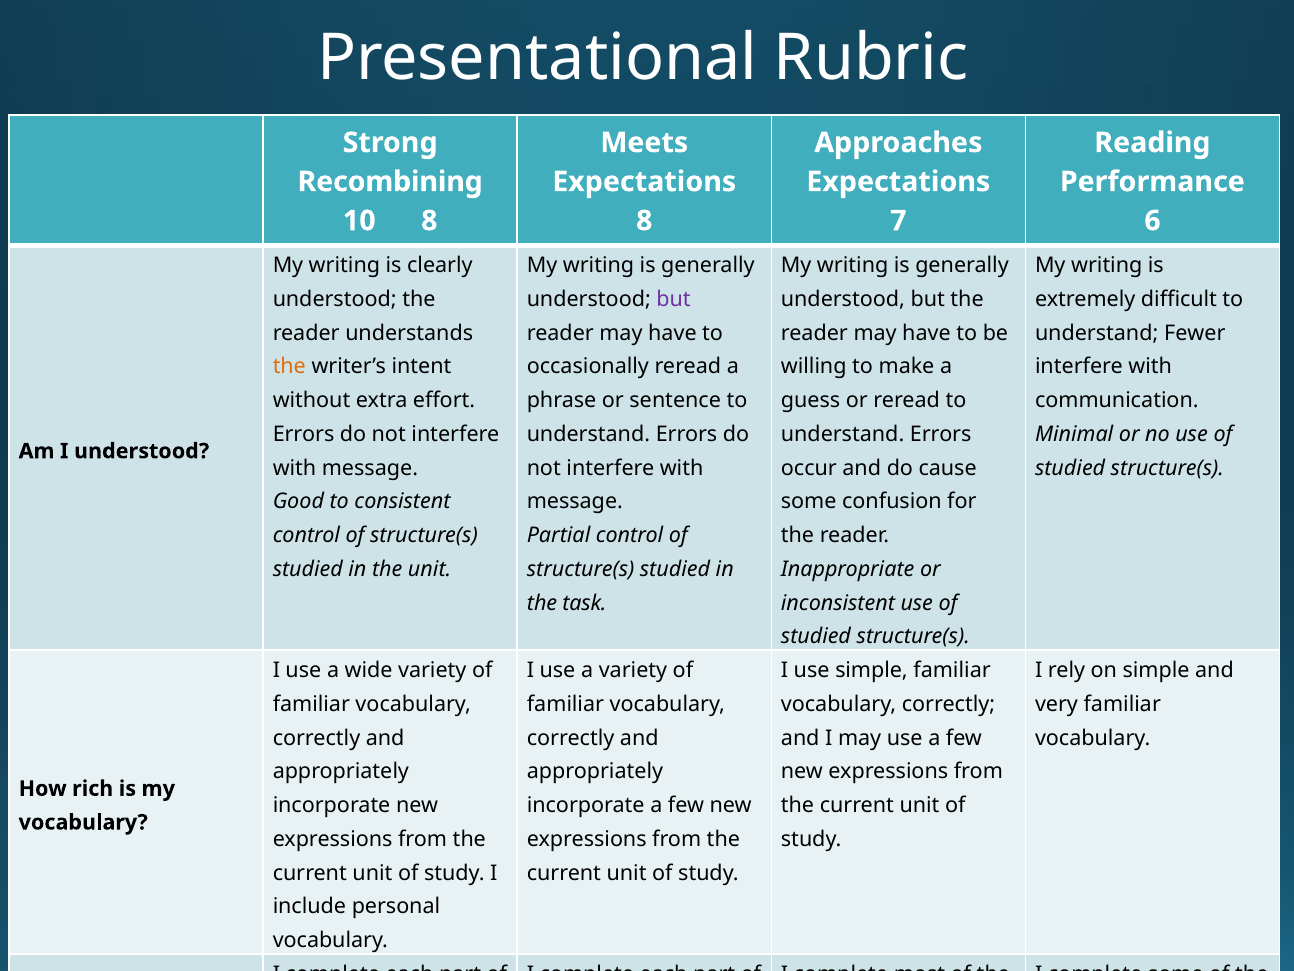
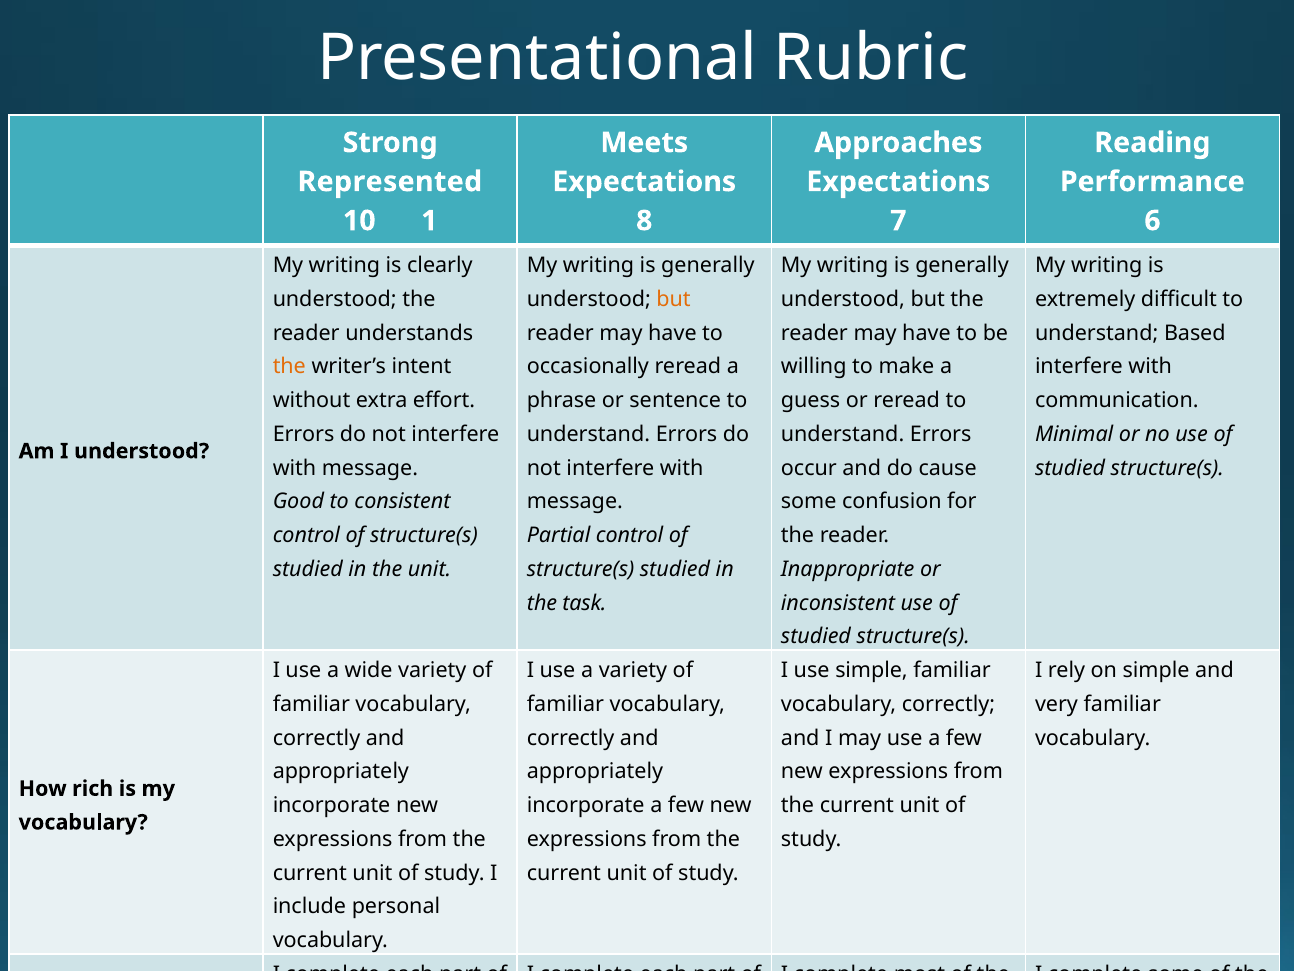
Recombining: Recombining -> Represented (390, 182)
8: 8 -> 1 (429, 221)
but colour: purple -> orange (674, 299)
Fewer: Fewer -> Based (1195, 333)
